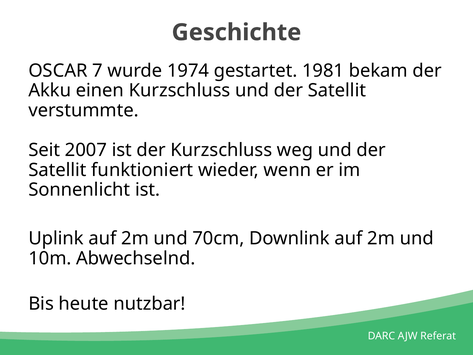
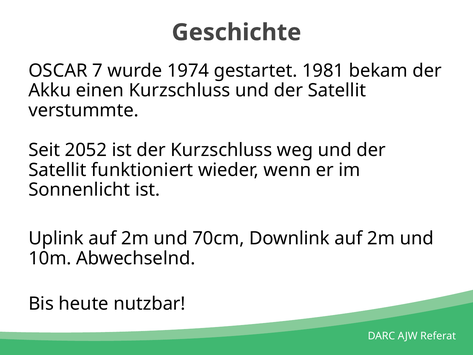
2007: 2007 -> 2052 (86, 150)
